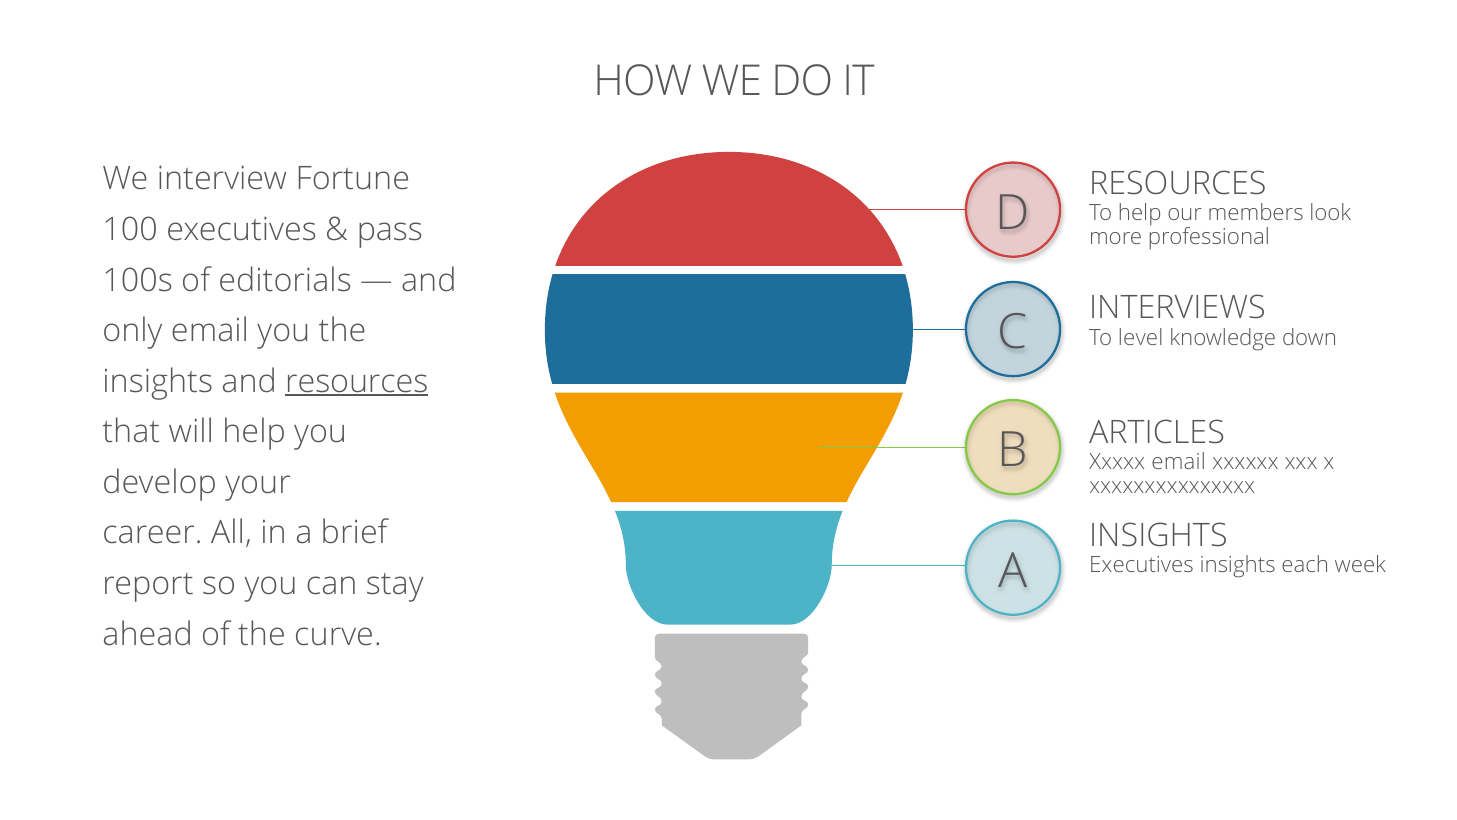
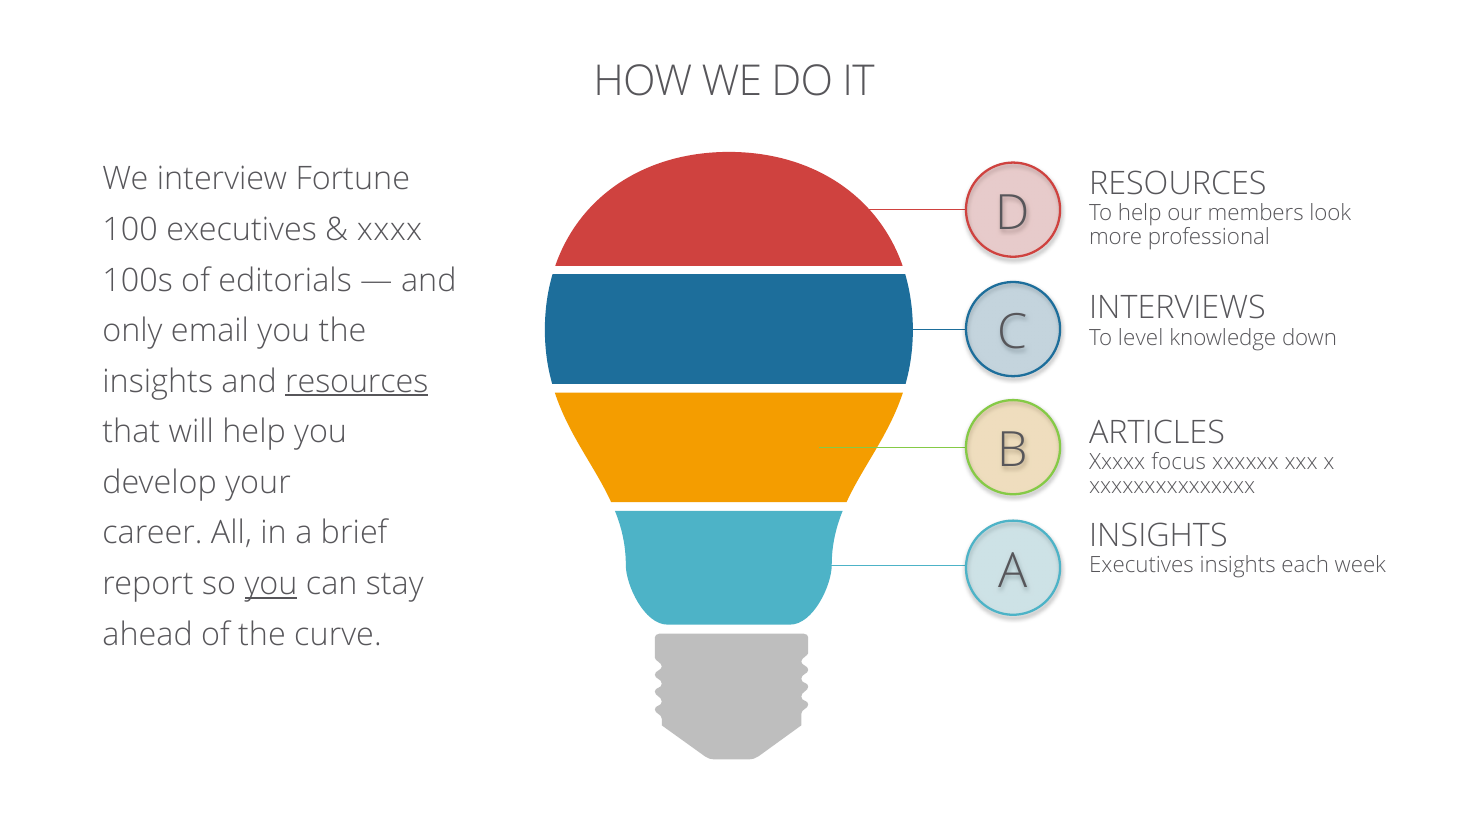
pass: pass -> xxxx (390, 230)
Xxxxx email: email -> focus (1179, 462)
you underline: none -> present (271, 584)
